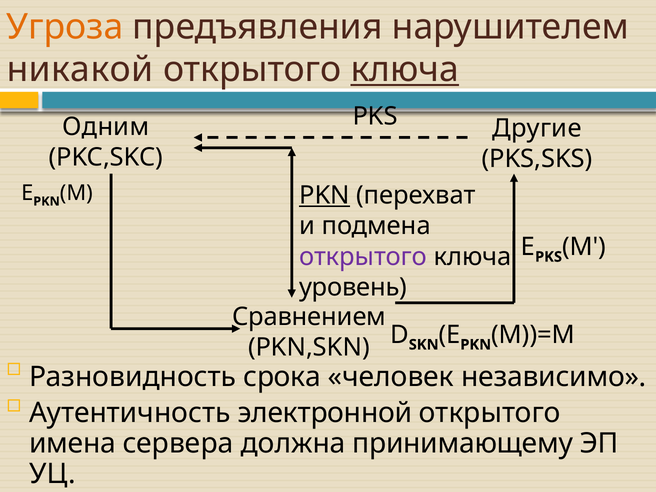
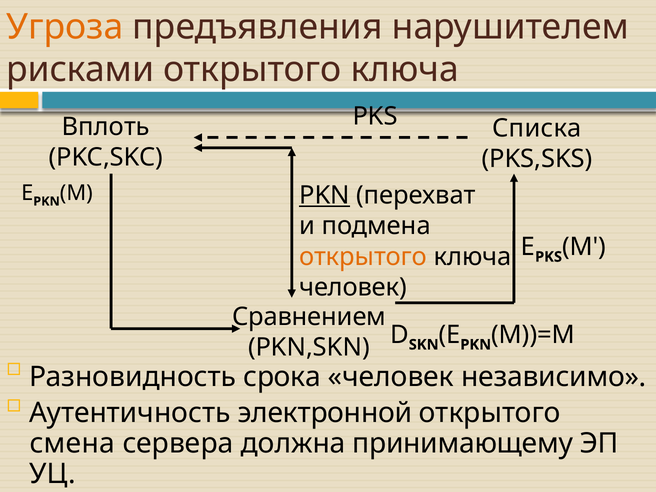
никакой: никакой -> рисками (80, 70)
ключа underline: present -> none (405, 70)
Одним: Одним -> Вплоть (106, 127)
Другие: Другие -> Списка (537, 128)
открытого colour: purple -> orange (363, 257)
уровень: уровень -> человек (353, 287)
имена: имена -> смена (72, 443)
